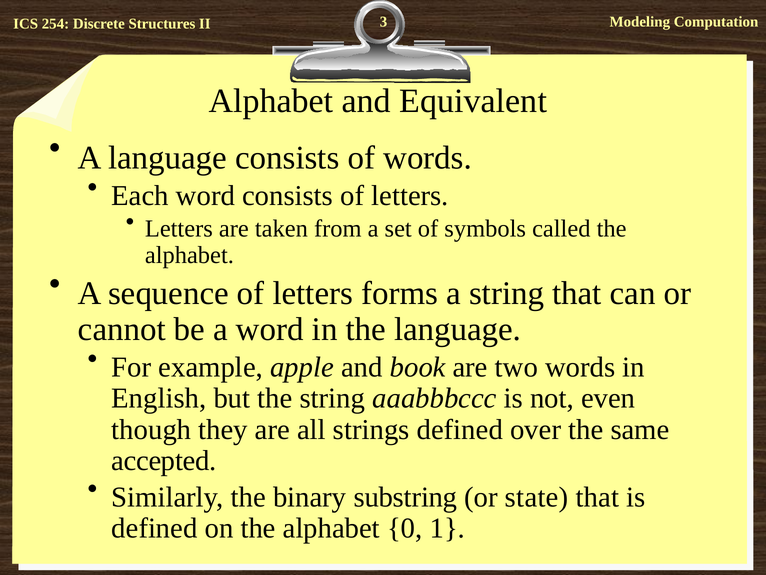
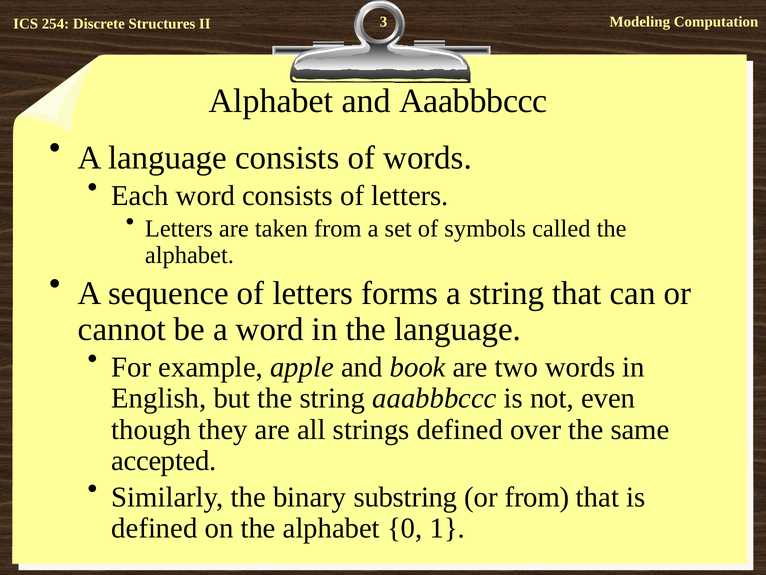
and Equivalent: Equivalent -> Aaabbbccc (473, 101)
or state: state -> from (537, 497)
